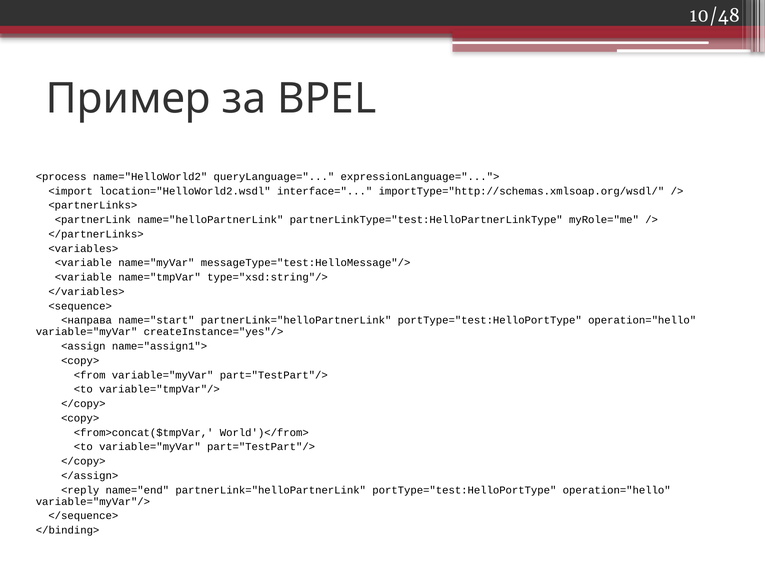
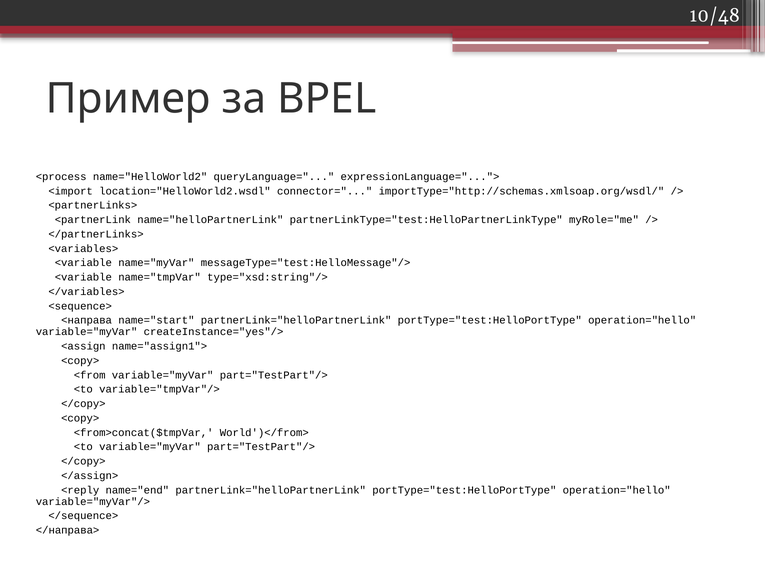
interface=: interface= -> connector= (325, 191)
</binding>: </binding> -> </направа> (68, 530)
